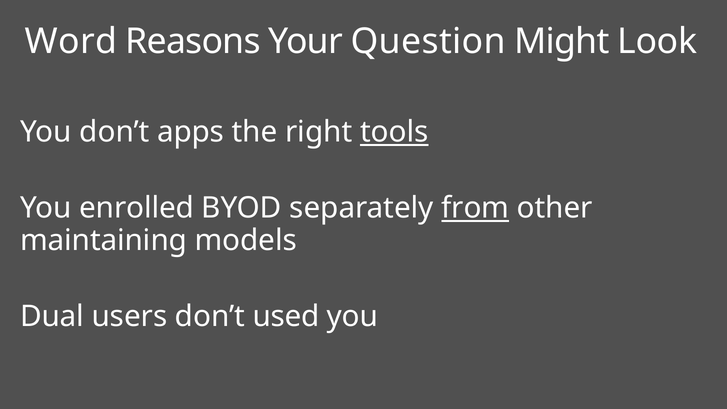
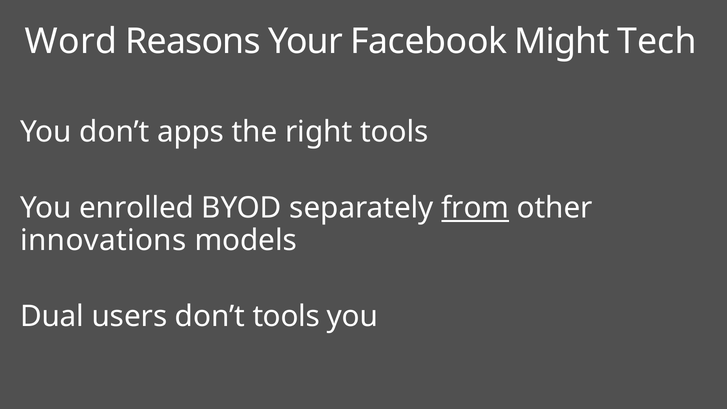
Question: Question -> Facebook (429, 42)
Look: Look -> Tech (657, 42)
tools underline: present -> none (394, 132)
maintaining: maintaining -> innovations (103, 240)
don’t used: used -> tools (286, 316)
